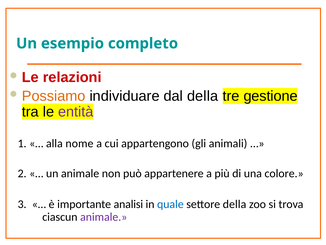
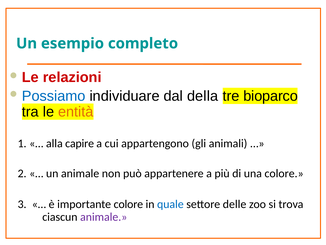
Possiamo colour: orange -> blue (54, 96)
gestione: gestione -> bioparco (271, 96)
entità colour: purple -> orange (76, 112)
nome: nome -> capire (80, 143)
importante analisi: analisi -> colore (128, 204)
settore della: della -> delle (235, 204)
